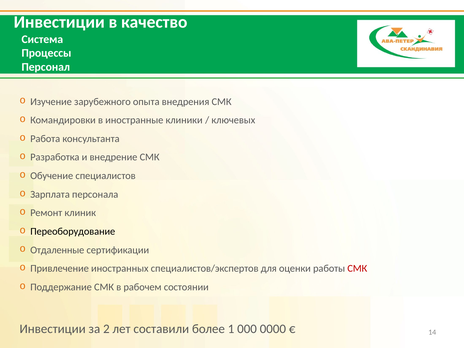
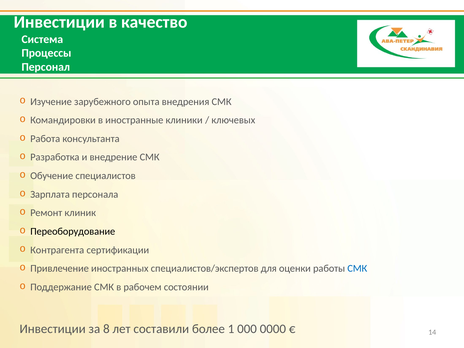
Отдаленные: Отдаленные -> Контрагента (57, 250)
СМК colour: red -> blue (357, 269)
2: 2 -> 8 (106, 329)
